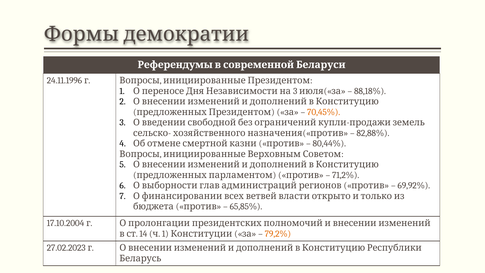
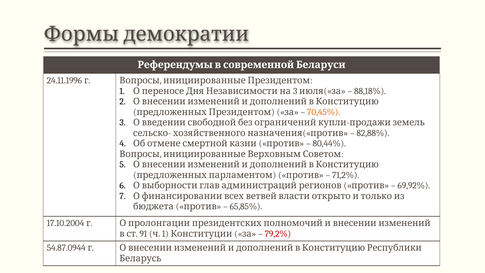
14: 14 -> 91 (143, 234)
79,2% colour: orange -> red (278, 234)
27.02.2023: 27.02.2023 -> 54.87.0944 (66, 248)
